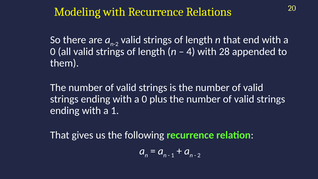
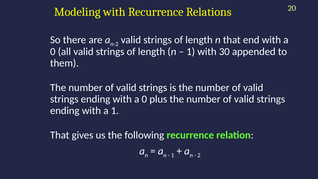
4: 4 -> 1 (191, 52)
28: 28 -> 30 (224, 52)
